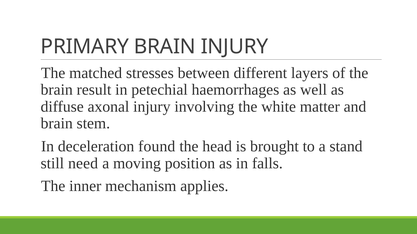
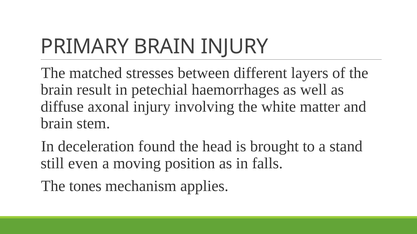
need: need -> even (83, 164)
inner: inner -> tones (85, 187)
